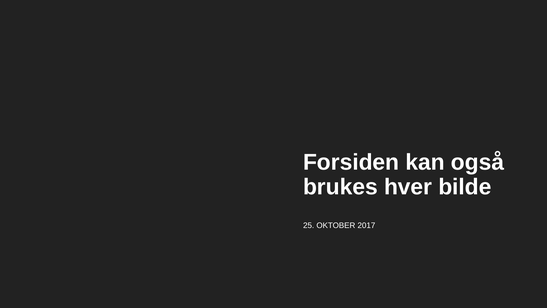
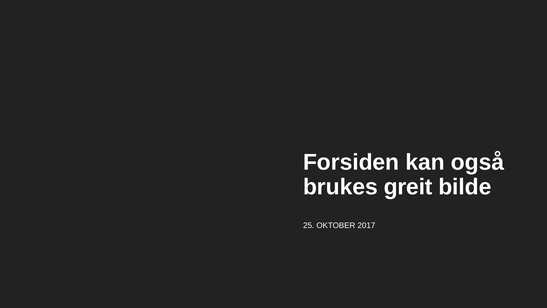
hver: hver -> greit (408, 187)
